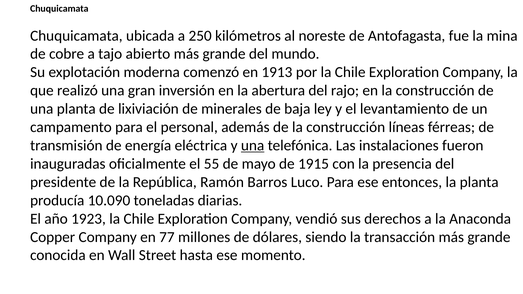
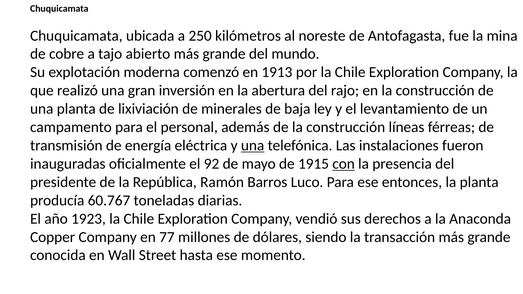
55: 55 -> 92 (212, 164)
con underline: none -> present (344, 164)
10.090: 10.090 -> 60.767 (109, 201)
